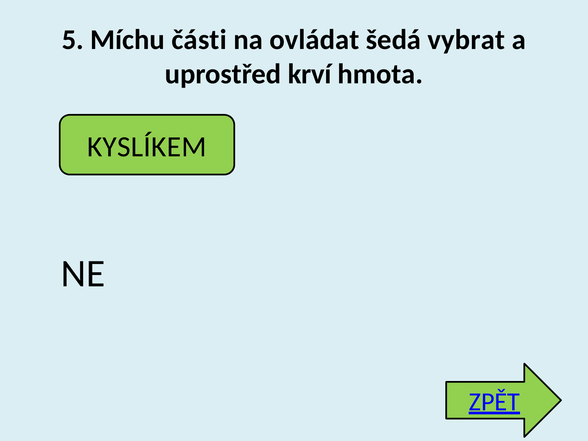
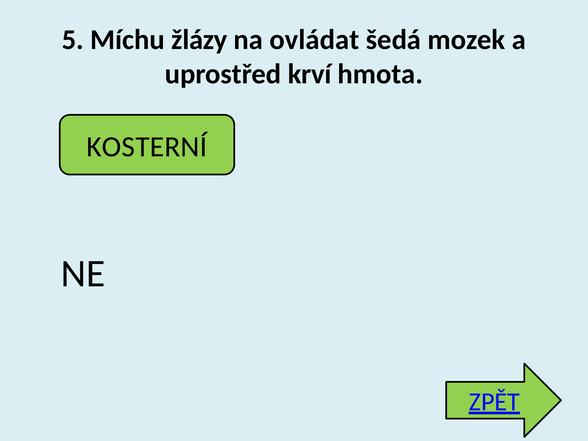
části: části -> žlázy (199, 40)
vybrat: vybrat -> mozek (466, 40)
KYSLÍKEM: KYSLÍKEM -> KOSTERNÍ (147, 147)
